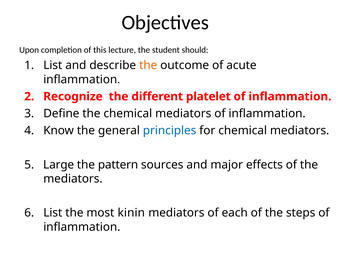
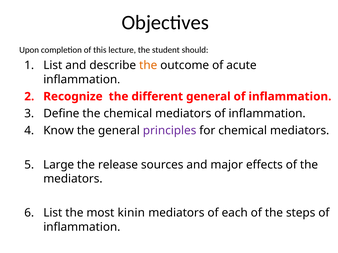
different platelet: platelet -> general (208, 97)
principles colour: blue -> purple (170, 131)
pattern: pattern -> release (118, 165)
